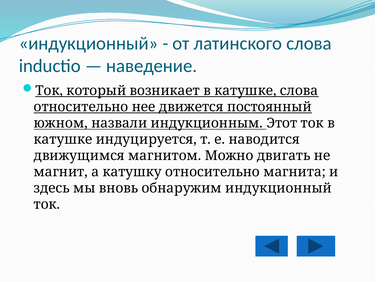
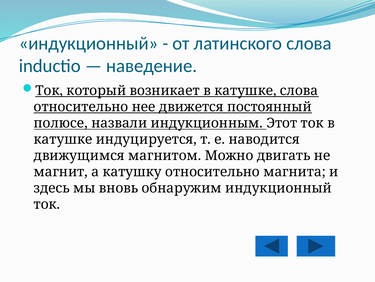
южном: южном -> полюсе (61, 123)
